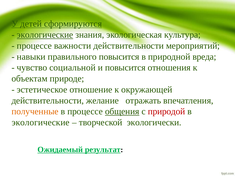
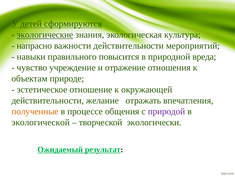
процессе: процессе -> напрасно (34, 46)
социальной: социальной -> учреждение (73, 68)
и повысится: повысится -> отражение (125, 68)
общения underline: present -> none (122, 112)
природой colour: red -> purple (167, 112)
экологические: экологические -> экологической (41, 123)
